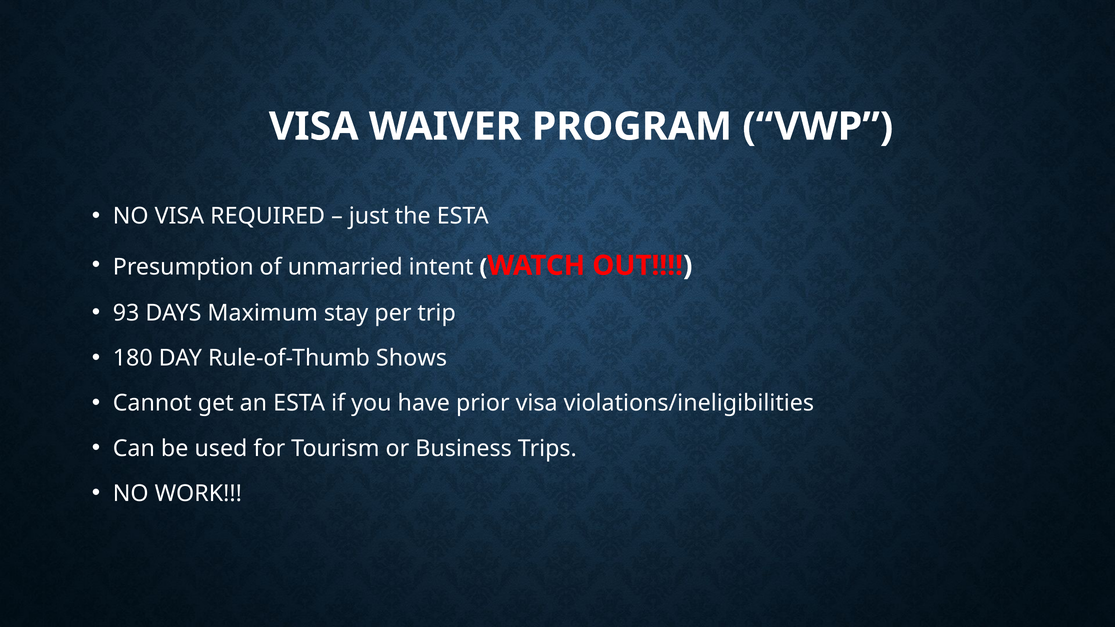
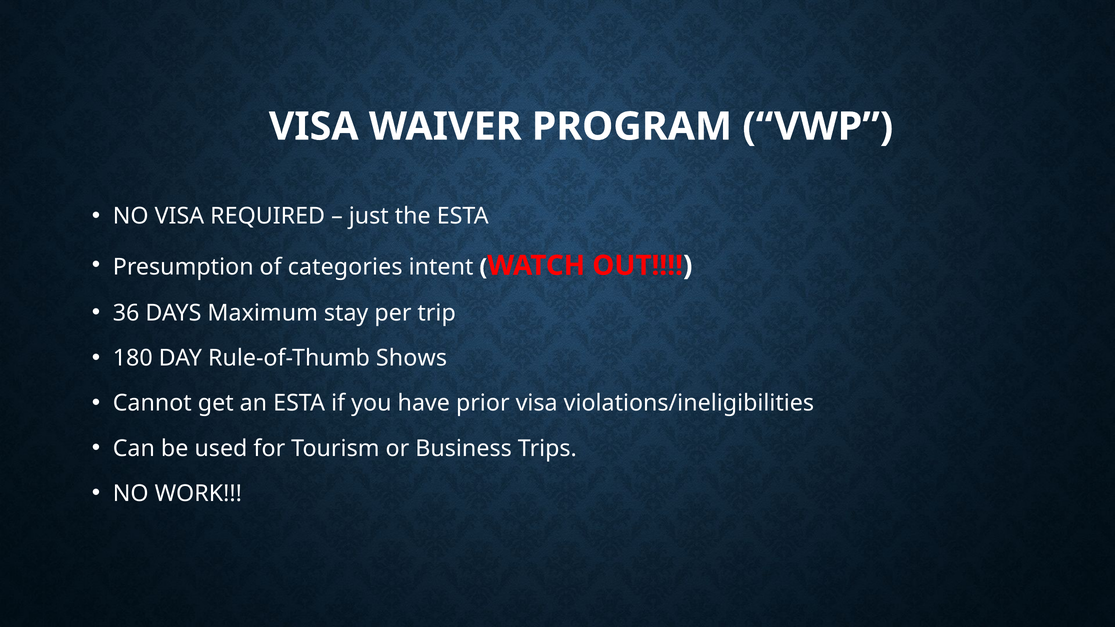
unmarried: unmarried -> categories (345, 267)
93: 93 -> 36 (126, 313)
